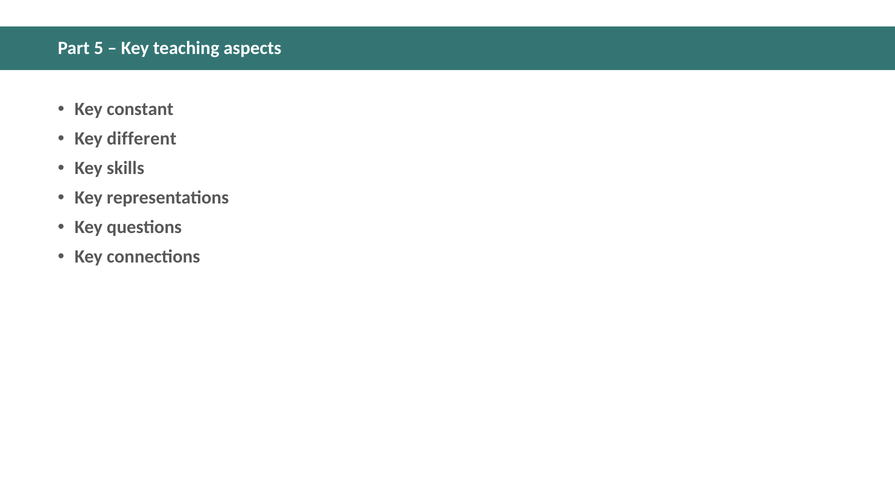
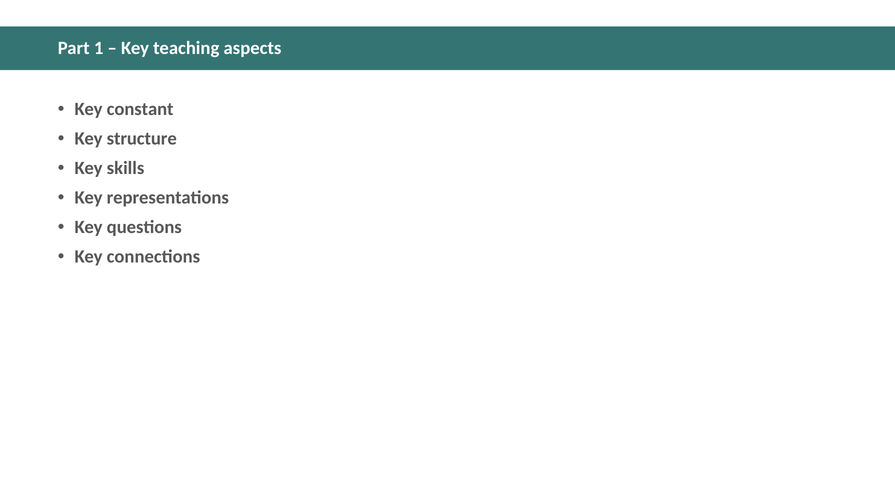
5: 5 -> 1 (99, 48)
different: different -> structure (142, 139)
